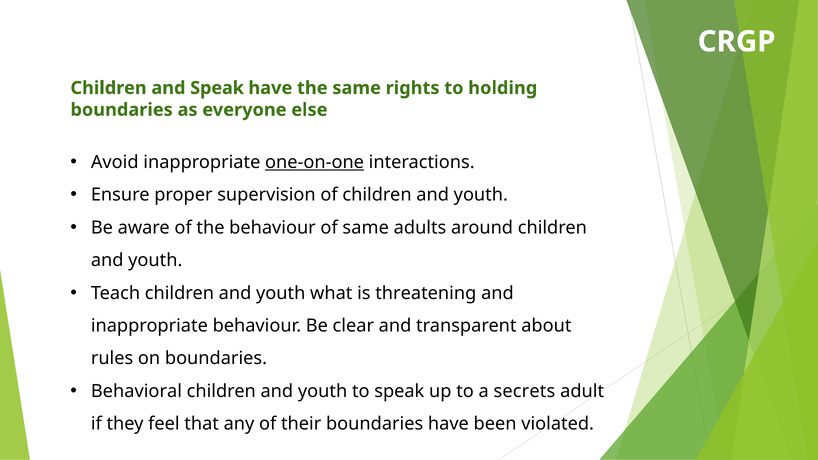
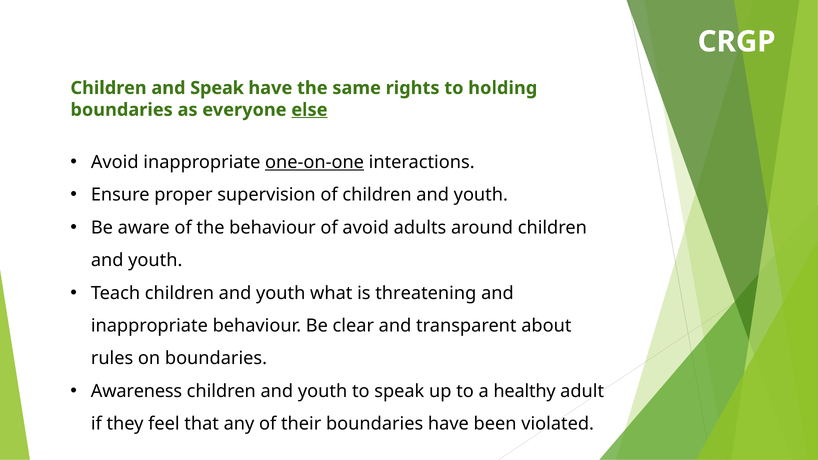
else underline: none -> present (309, 110)
of same: same -> avoid (366, 228)
Behavioral: Behavioral -> Awareness (137, 391)
secrets: secrets -> healthy (525, 391)
